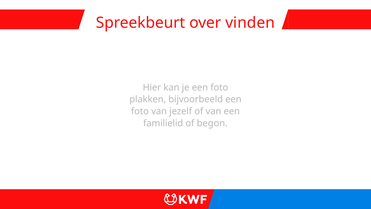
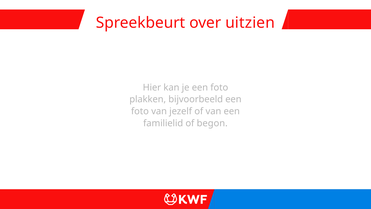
vinden: vinden -> uitzien (250, 23)
